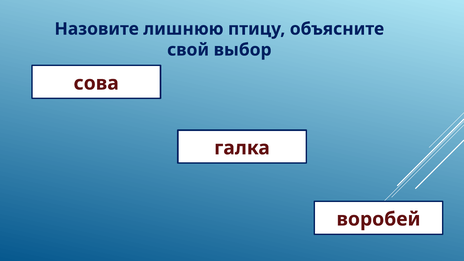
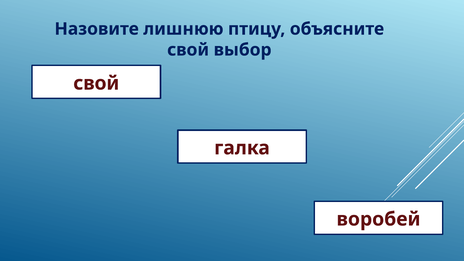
сова: сова -> свой (96, 83)
